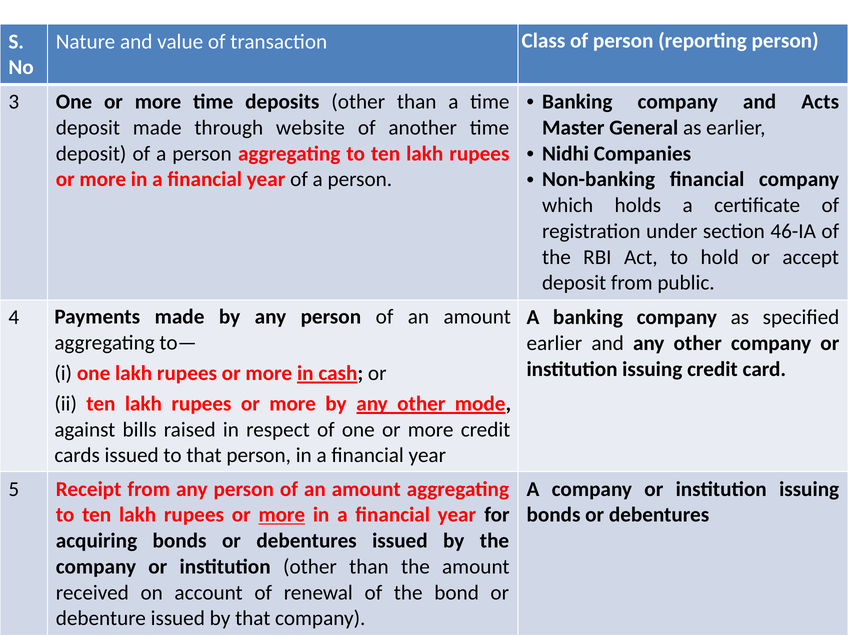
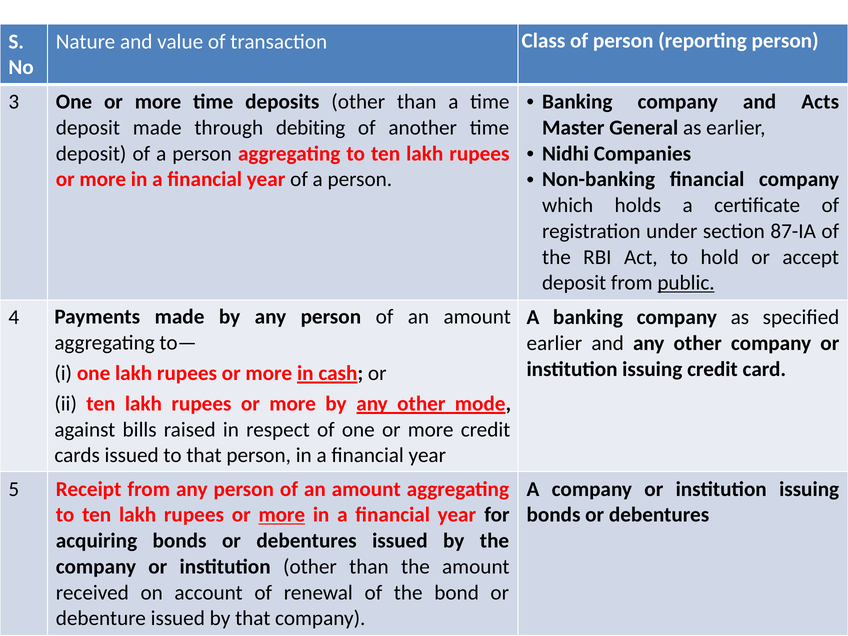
website: website -> debiting (311, 128)
46-IA: 46-IA -> 87-IA (793, 231)
public underline: none -> present (686, 283)
